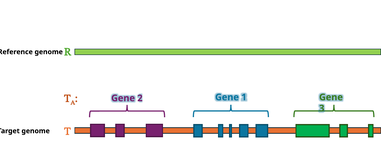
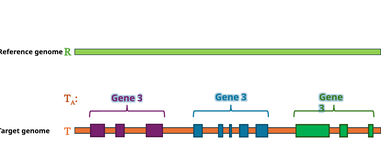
2: 2 -> 3 (140, 98)
1: 1 -> 3 (244, 97)
